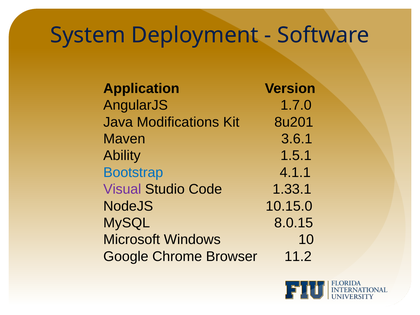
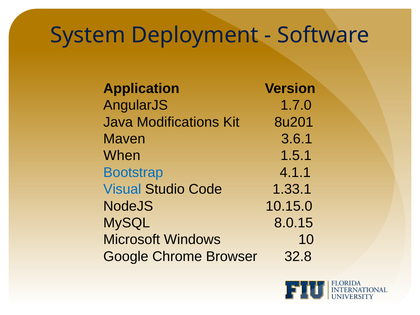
Ability: Ability -> When (122, 156)
Visual colour: purple -> blue (122, 189)
11.2: 11.2 -> 32.8 (298, 256)
